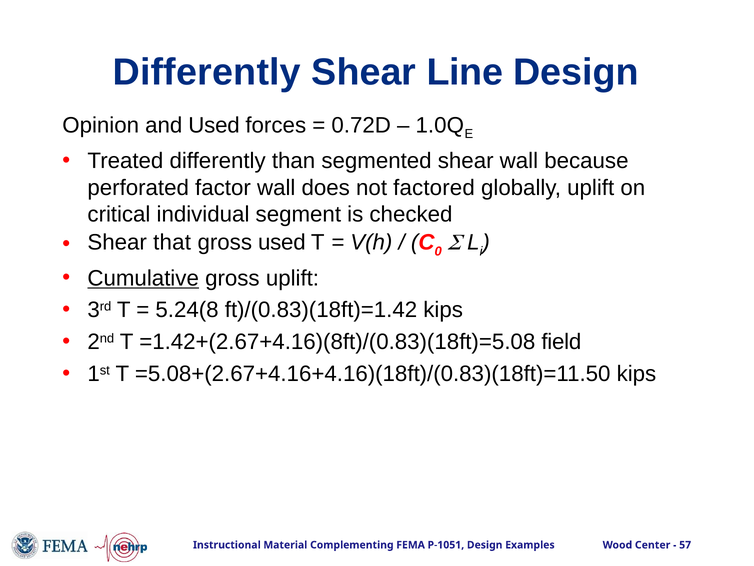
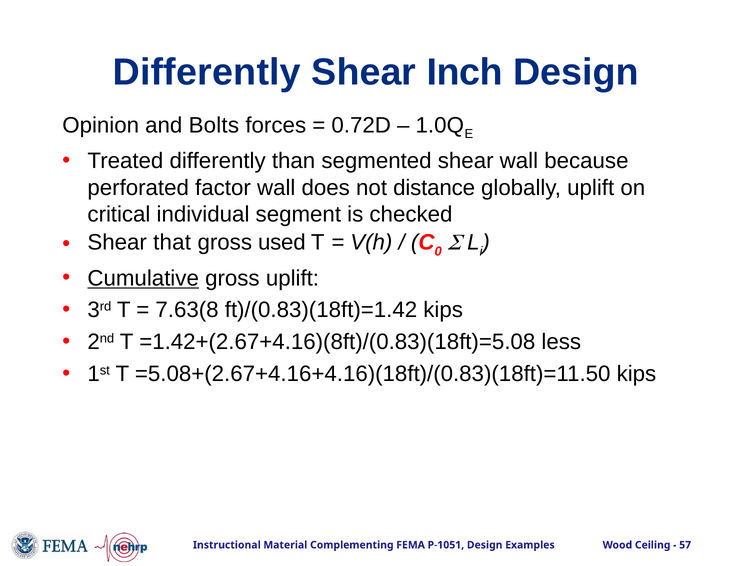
Line: Line -> Inch (465, 72)
and Used: Used -> Bolts (214, 125)
factored: factored -> distance (434, 188)
5.24(8: 5.24(8 -> 7.63(8 (187, 310)
field: field -> less (561, 342)
Center: Center -> Ceiling (653, 545)
